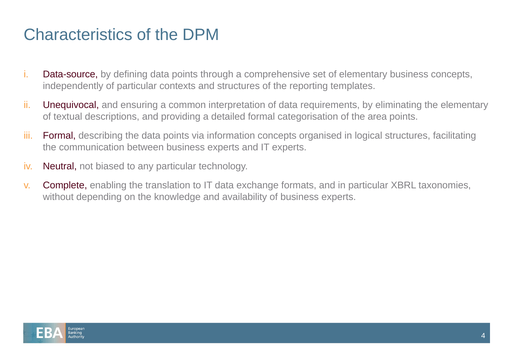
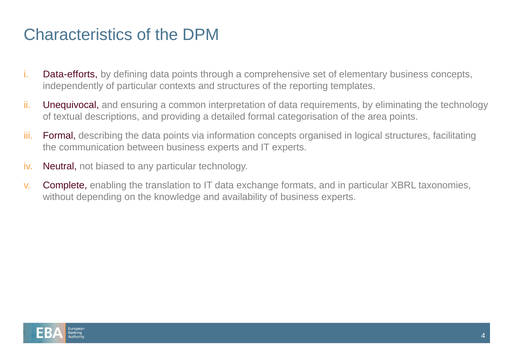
Data-source: Data-source -> Data-efforts (70, 75)
the elementary: elementary -> technology (464, 105)
